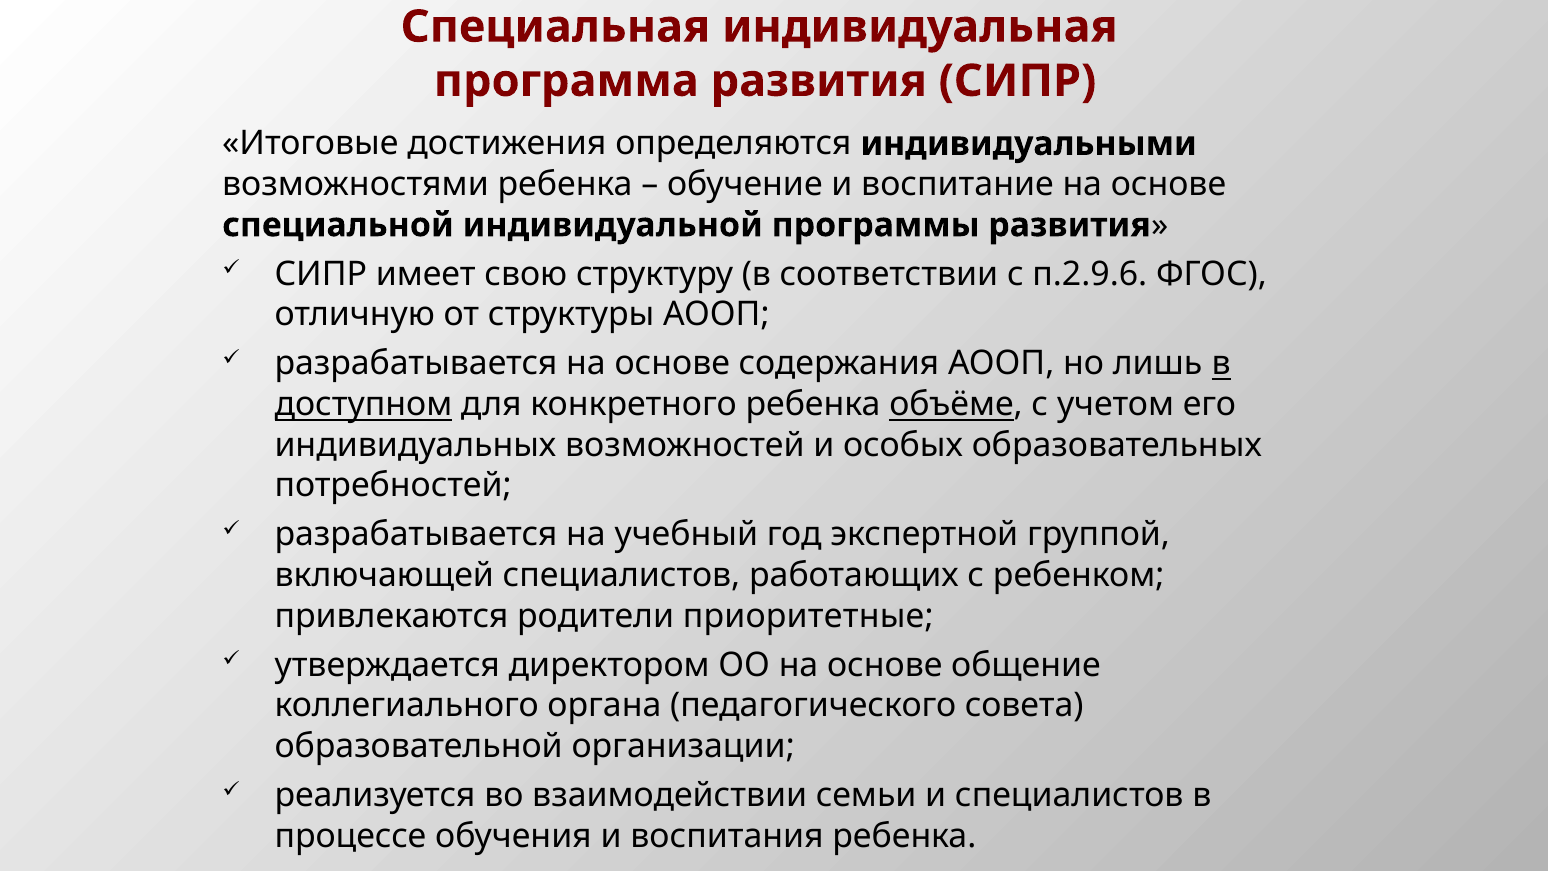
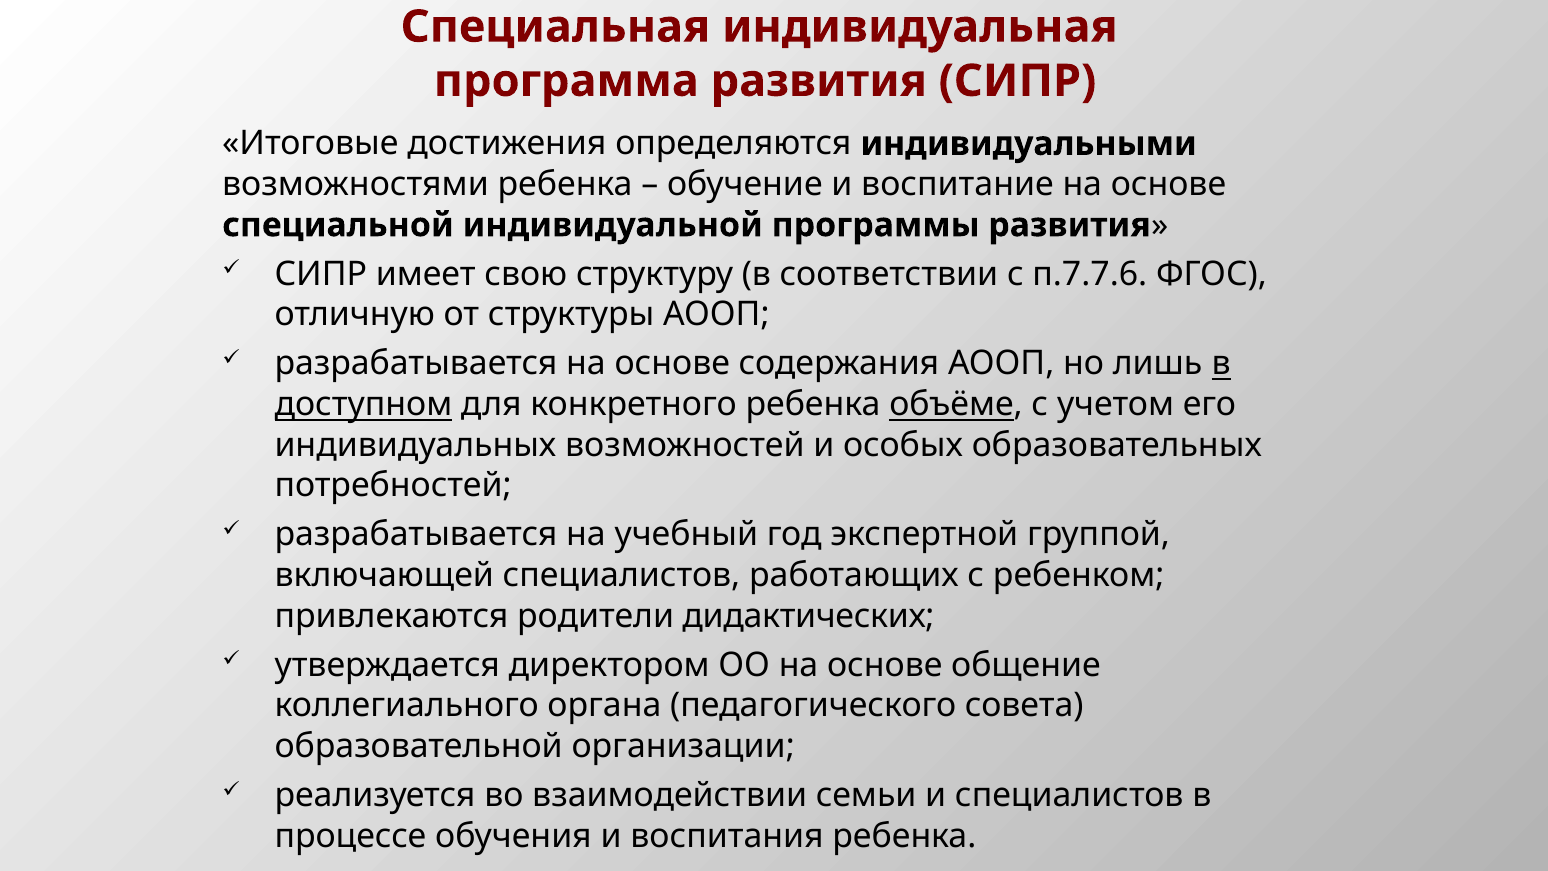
п.2.9.6: п.2.9.6 -> п.7.7.6 (1090, 274)
приоритетные: приоритетные -> дидактических (809, 616)
